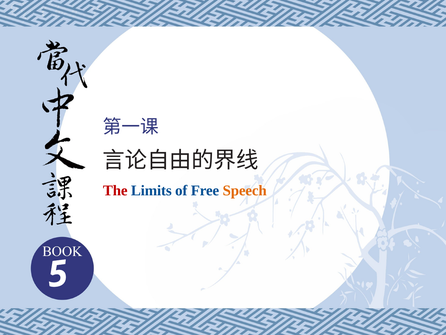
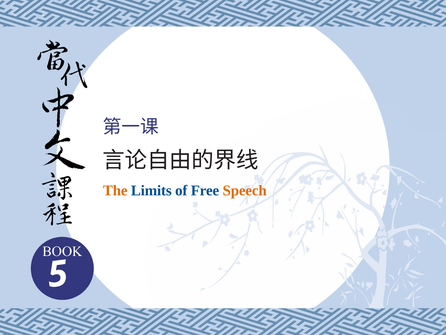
The colour: red -> orange (115, 190)
